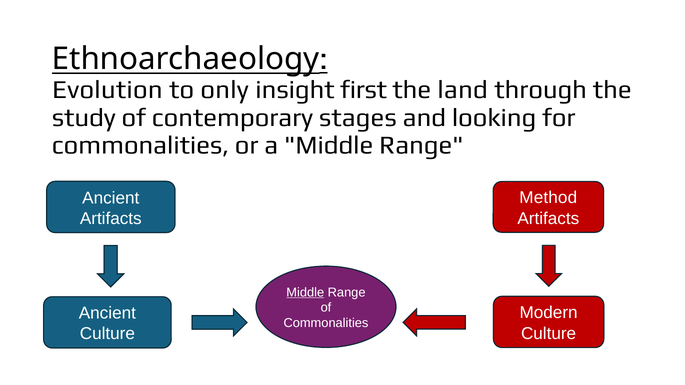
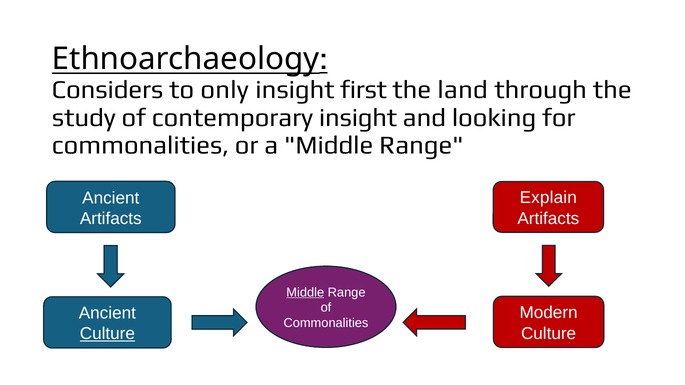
Evolution: Evolution -> Considers (108, 90)
contemporary stages: stages -> insight (358, 118)
Method: Method -> Explain (548, 198)
Culture underline: none -> present (107, 334)
